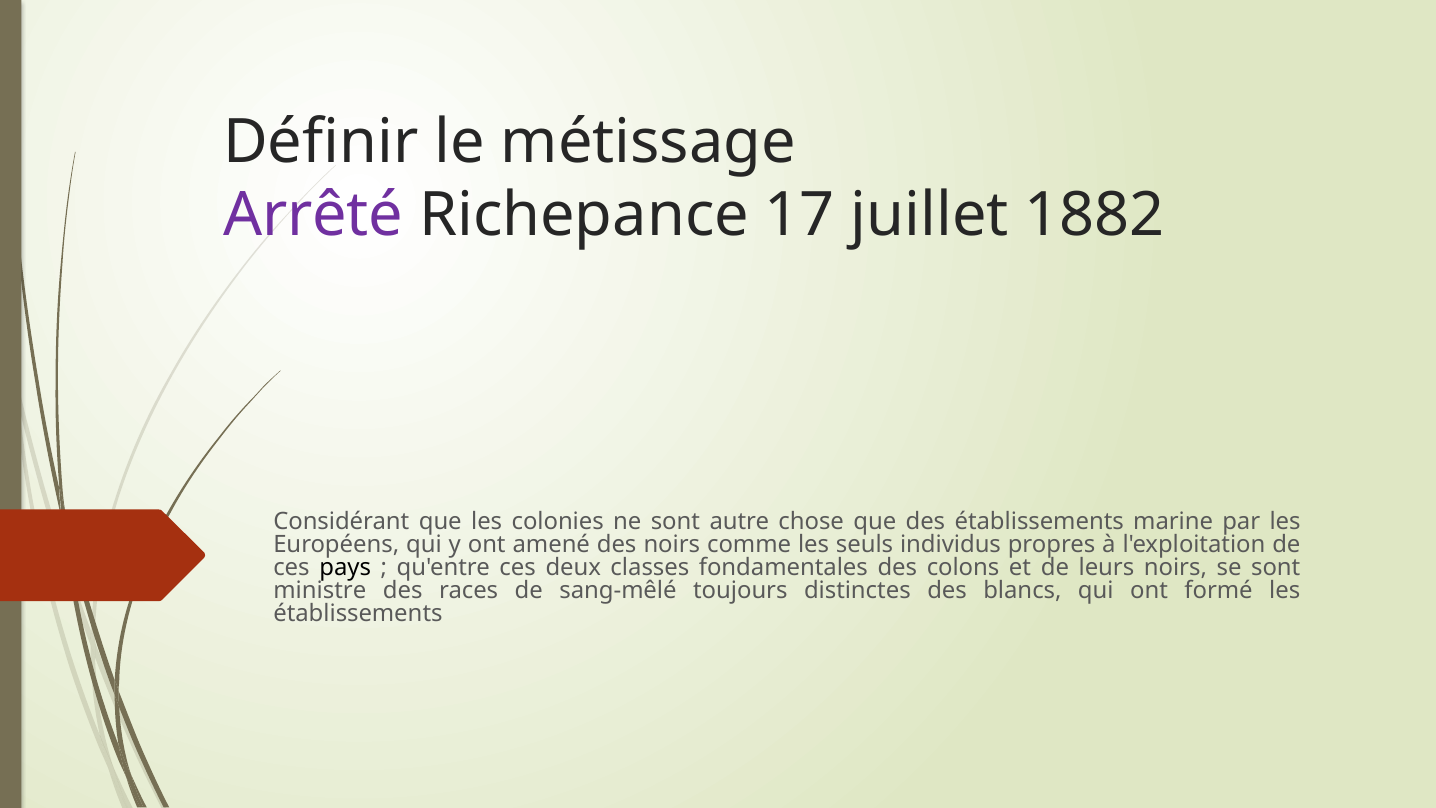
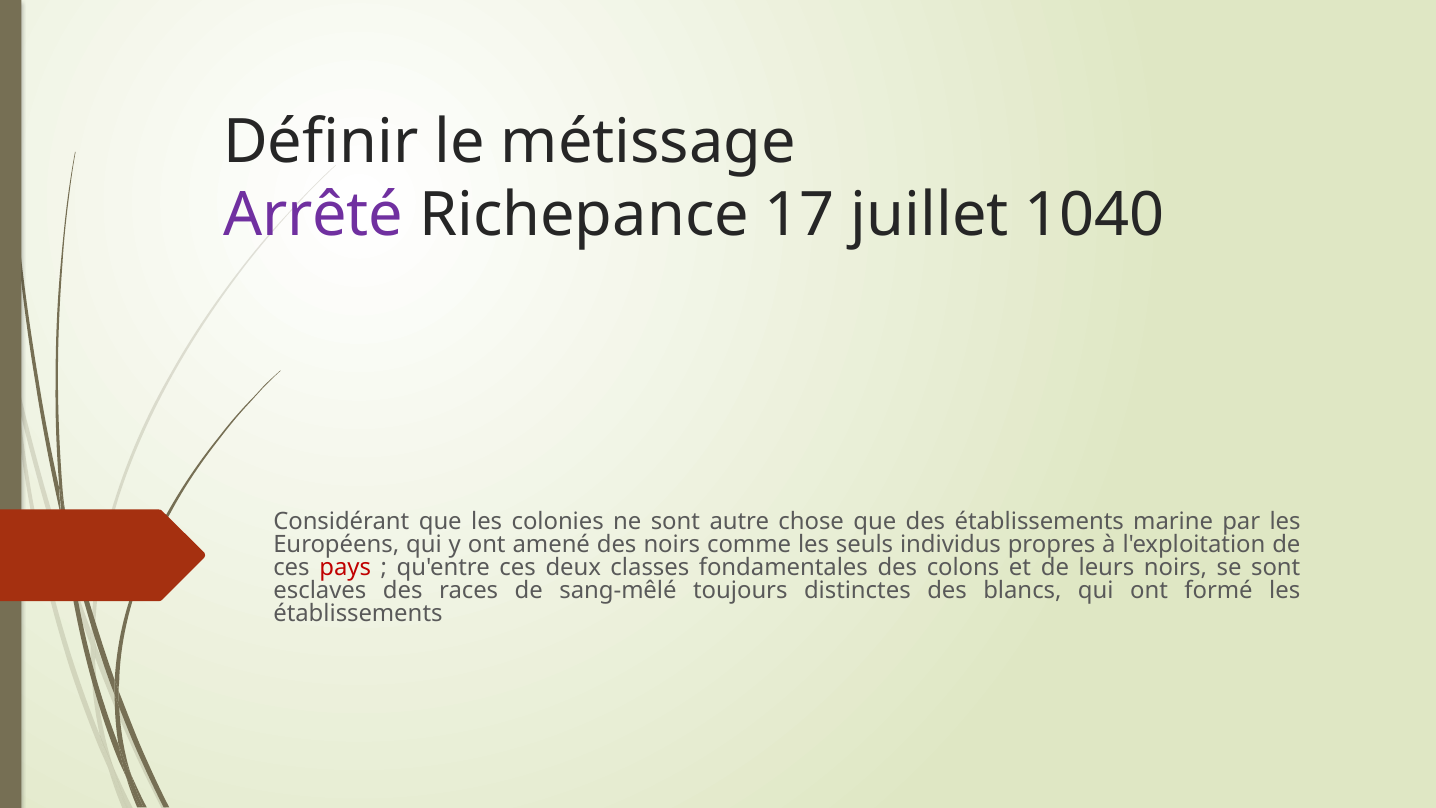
1882: 1882 -> 1040 (1095, 216)
pays colour: black -> red (345, 567)
ministre: ministre -> esclaves (320, 590)
